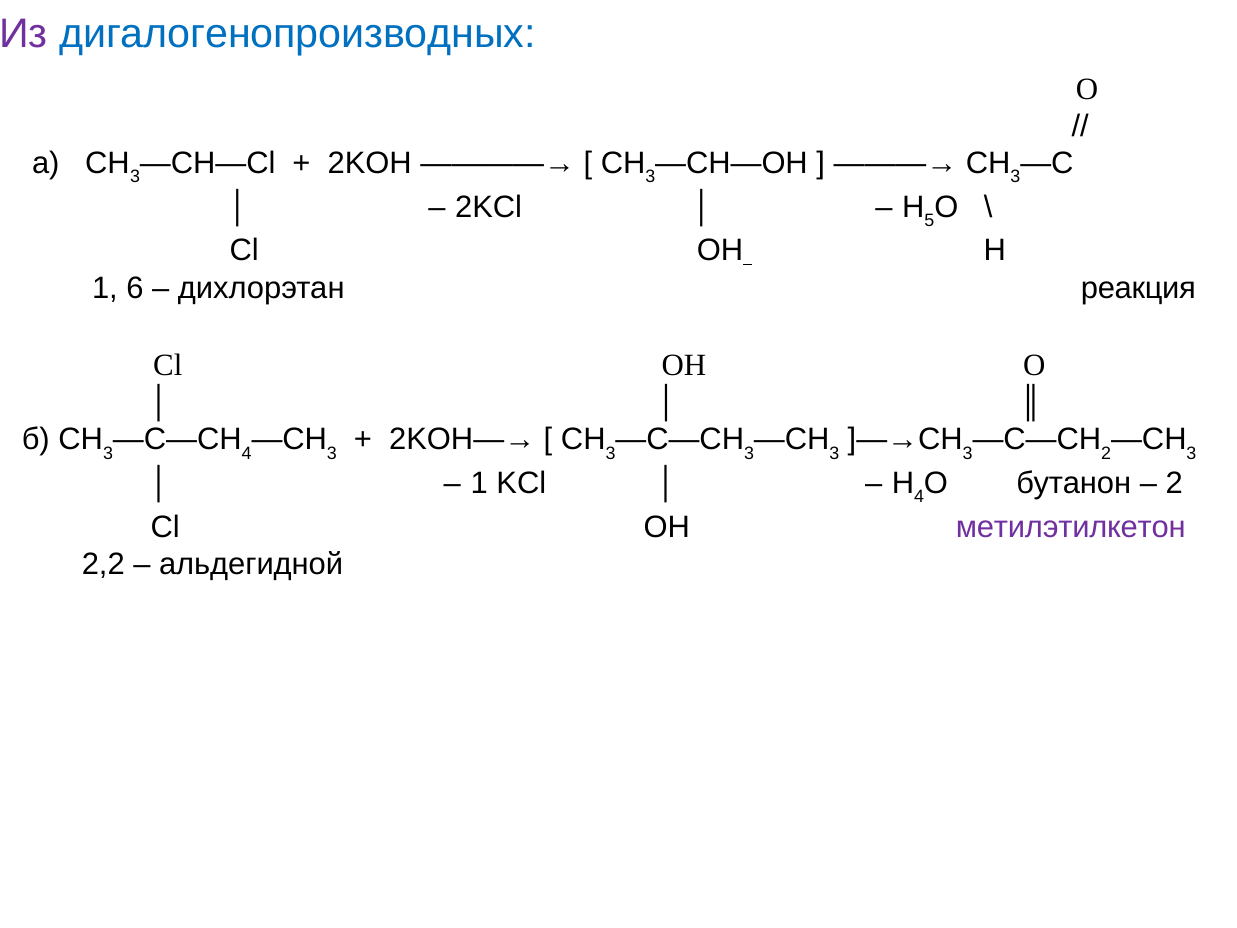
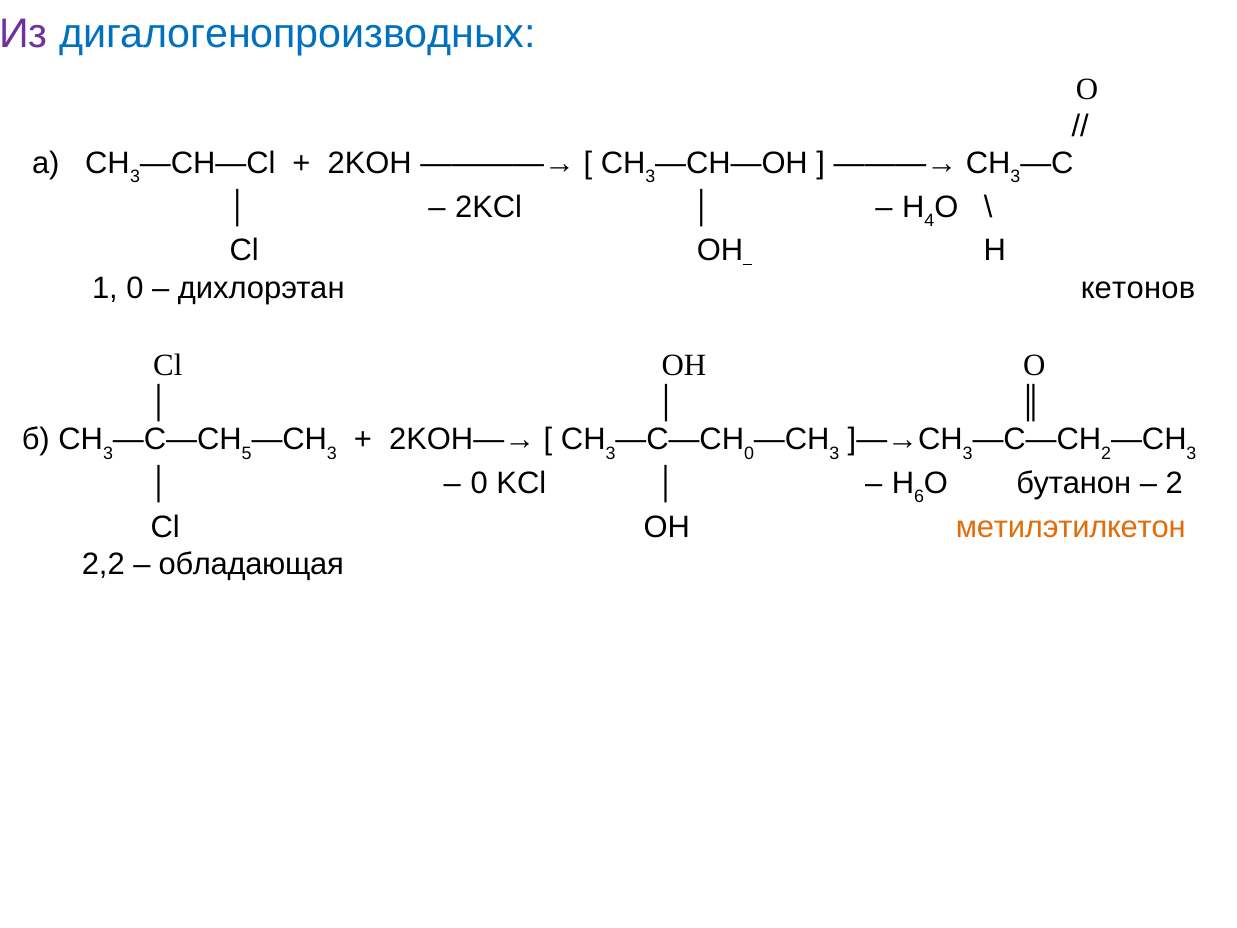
5: 5 -> 4 (929, 221)
1 6: 6 -> 0 (135, 288)
реакция: реакция -> кетонов (1138, 288)
4: 4 -> 5 (247, 453)
3: 3 -> 0 (749, 453)
1: 1 -> 0 (479, 483)
H 4: 4 -> 6 (919, 497)
метилэтилкетон colour: purple -> orange (1071, 527)
альдегидной: альдегидной -> обладающая (251, 564)
